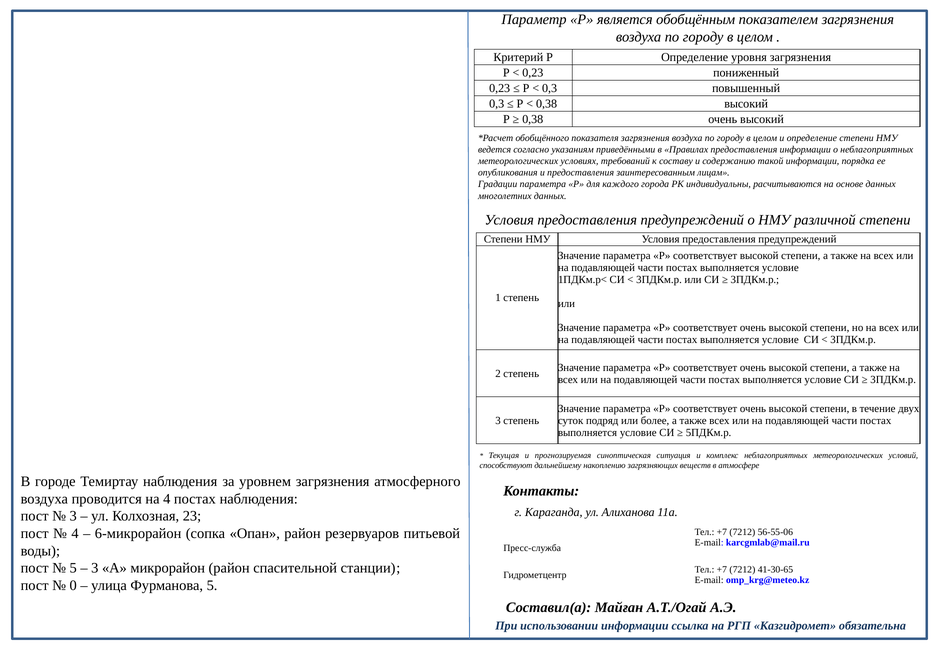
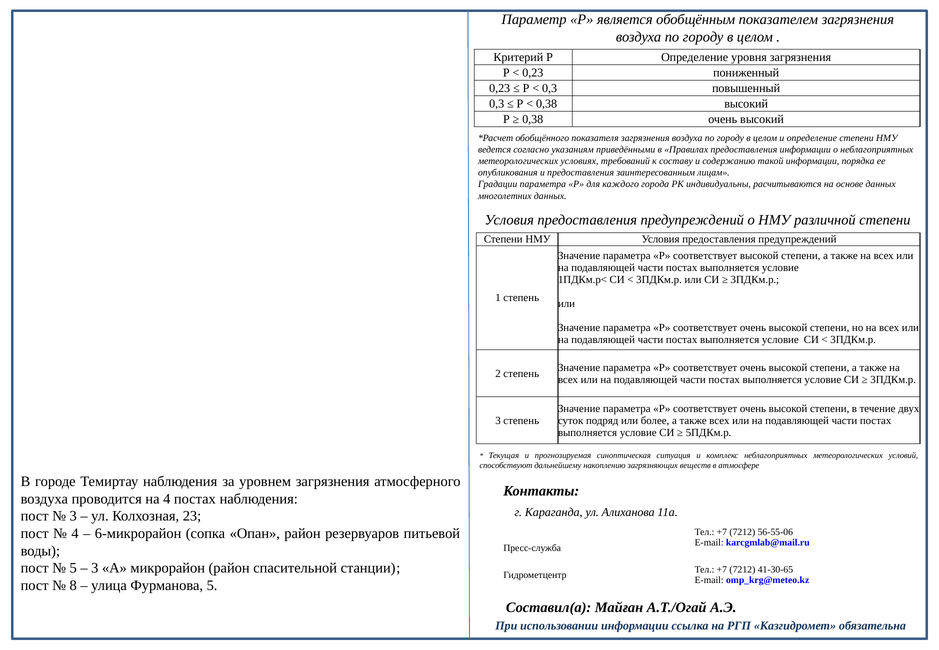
0: 0 -> 8 (73, 586)
